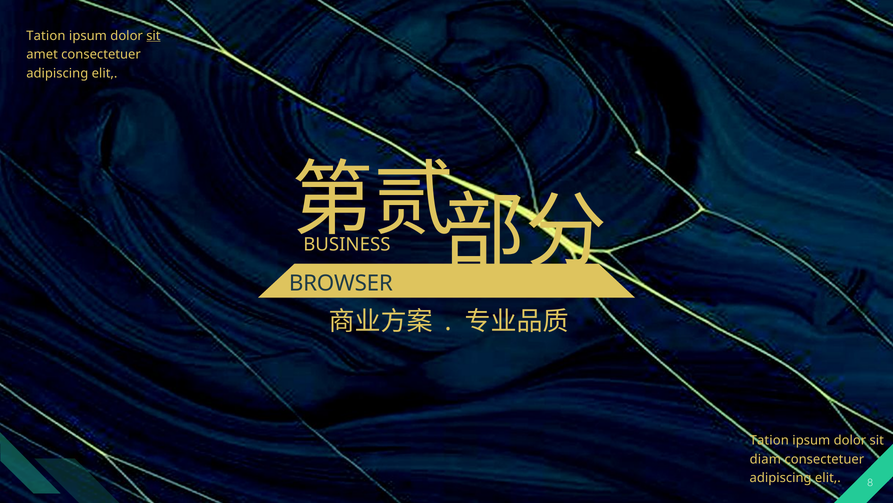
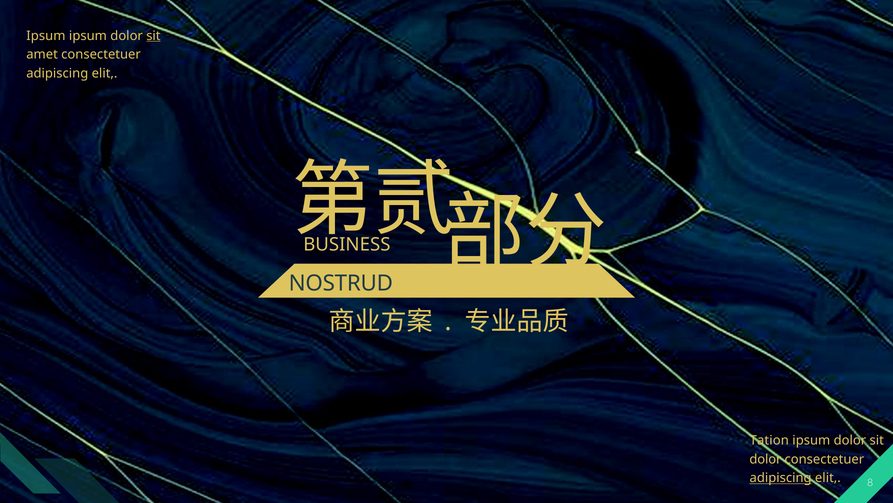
Tation: Tation -> Ipsum (46, 36)
BROWSER: BROWSER -> NOSTRUD (341, 283)
diam: diam -> dolor (765, 459)
adipiscing underline: none -> present (781, 477)
